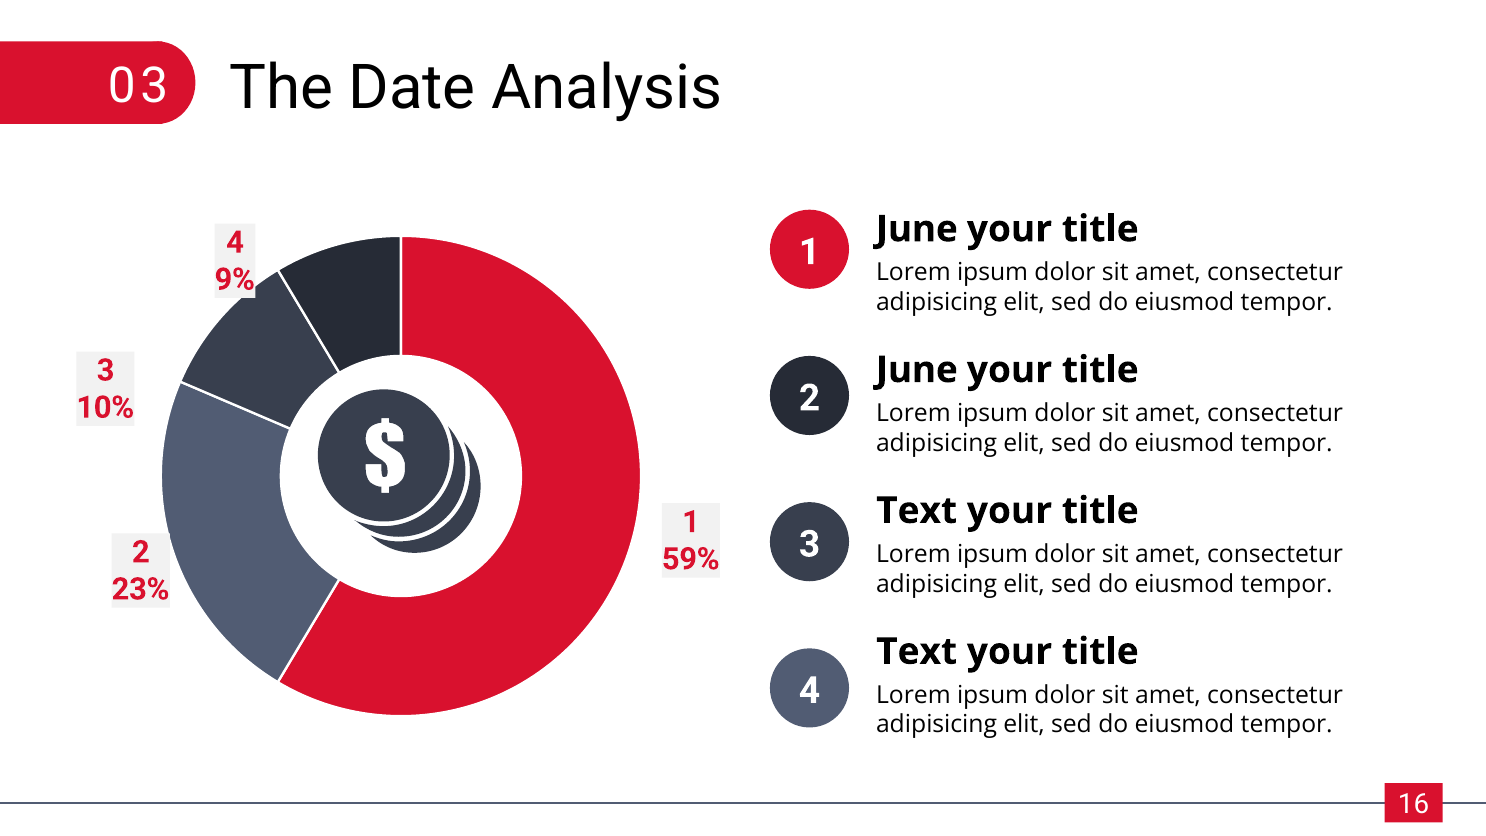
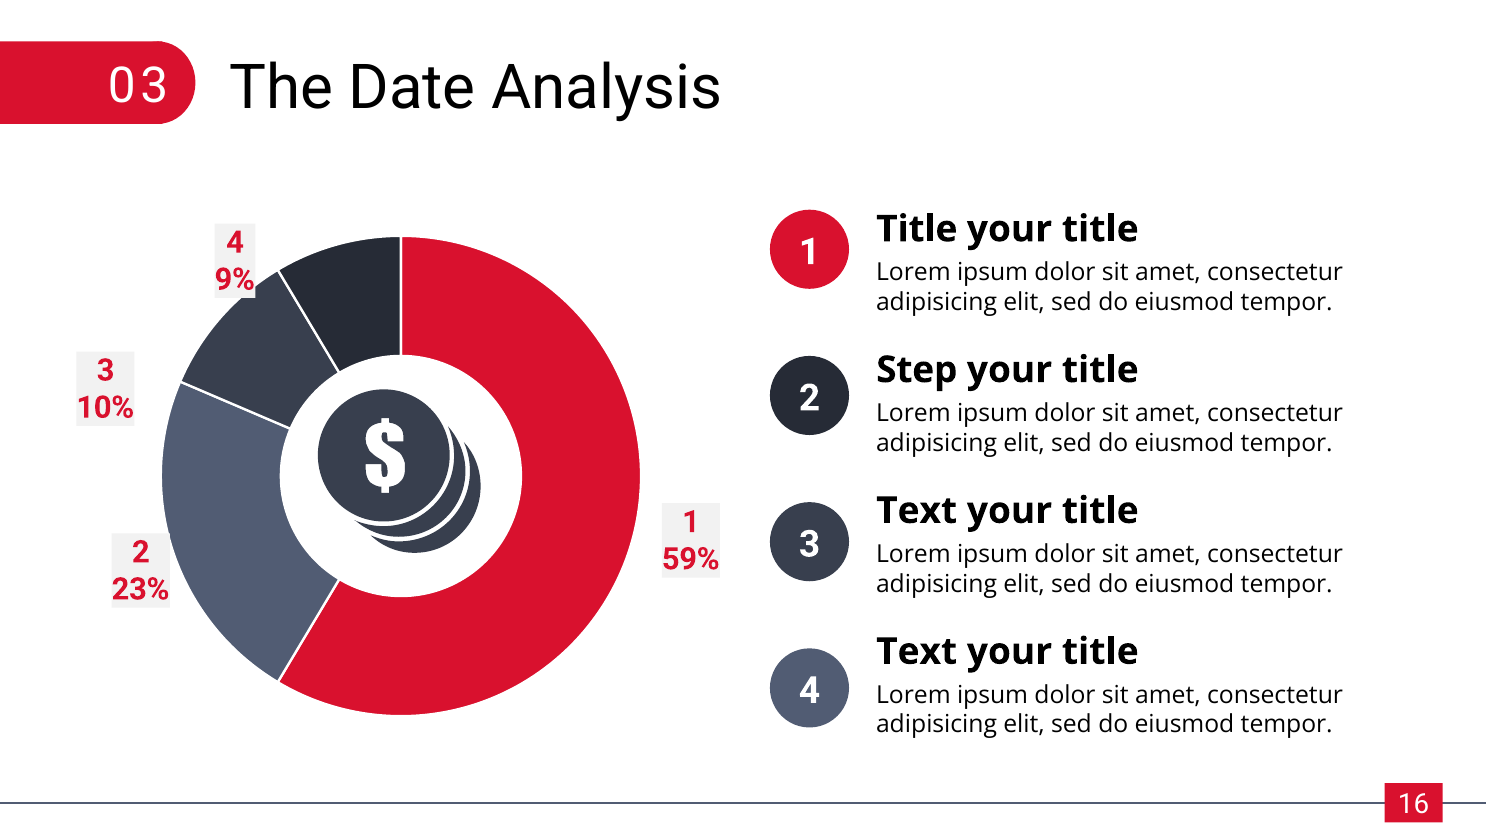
June: June -> Title (917, 229)
June: June -> Step (917, 370)
